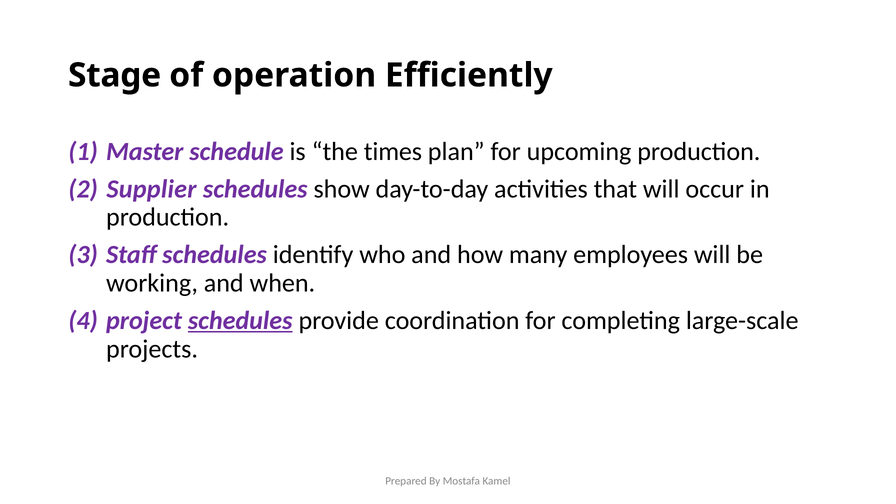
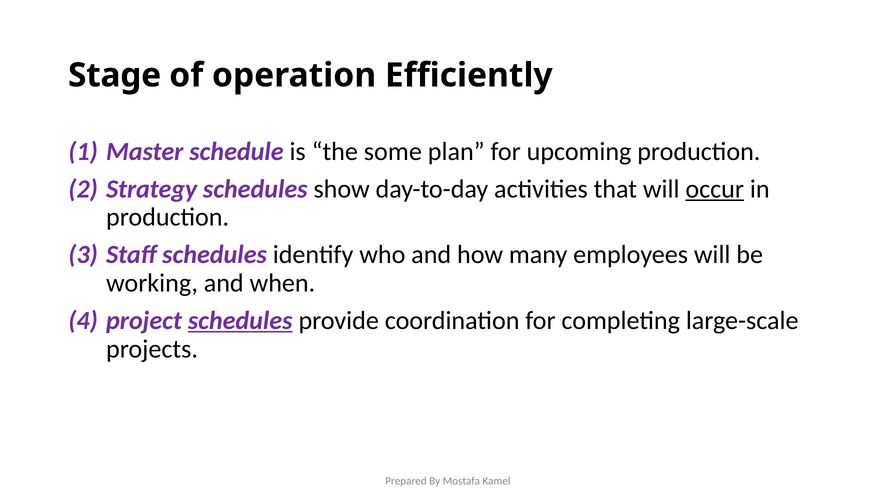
times: times -> some (393, 151)
Supplier: Supplier -> Strategy (152, 189)
occur underline: none -> present (715, 189)
